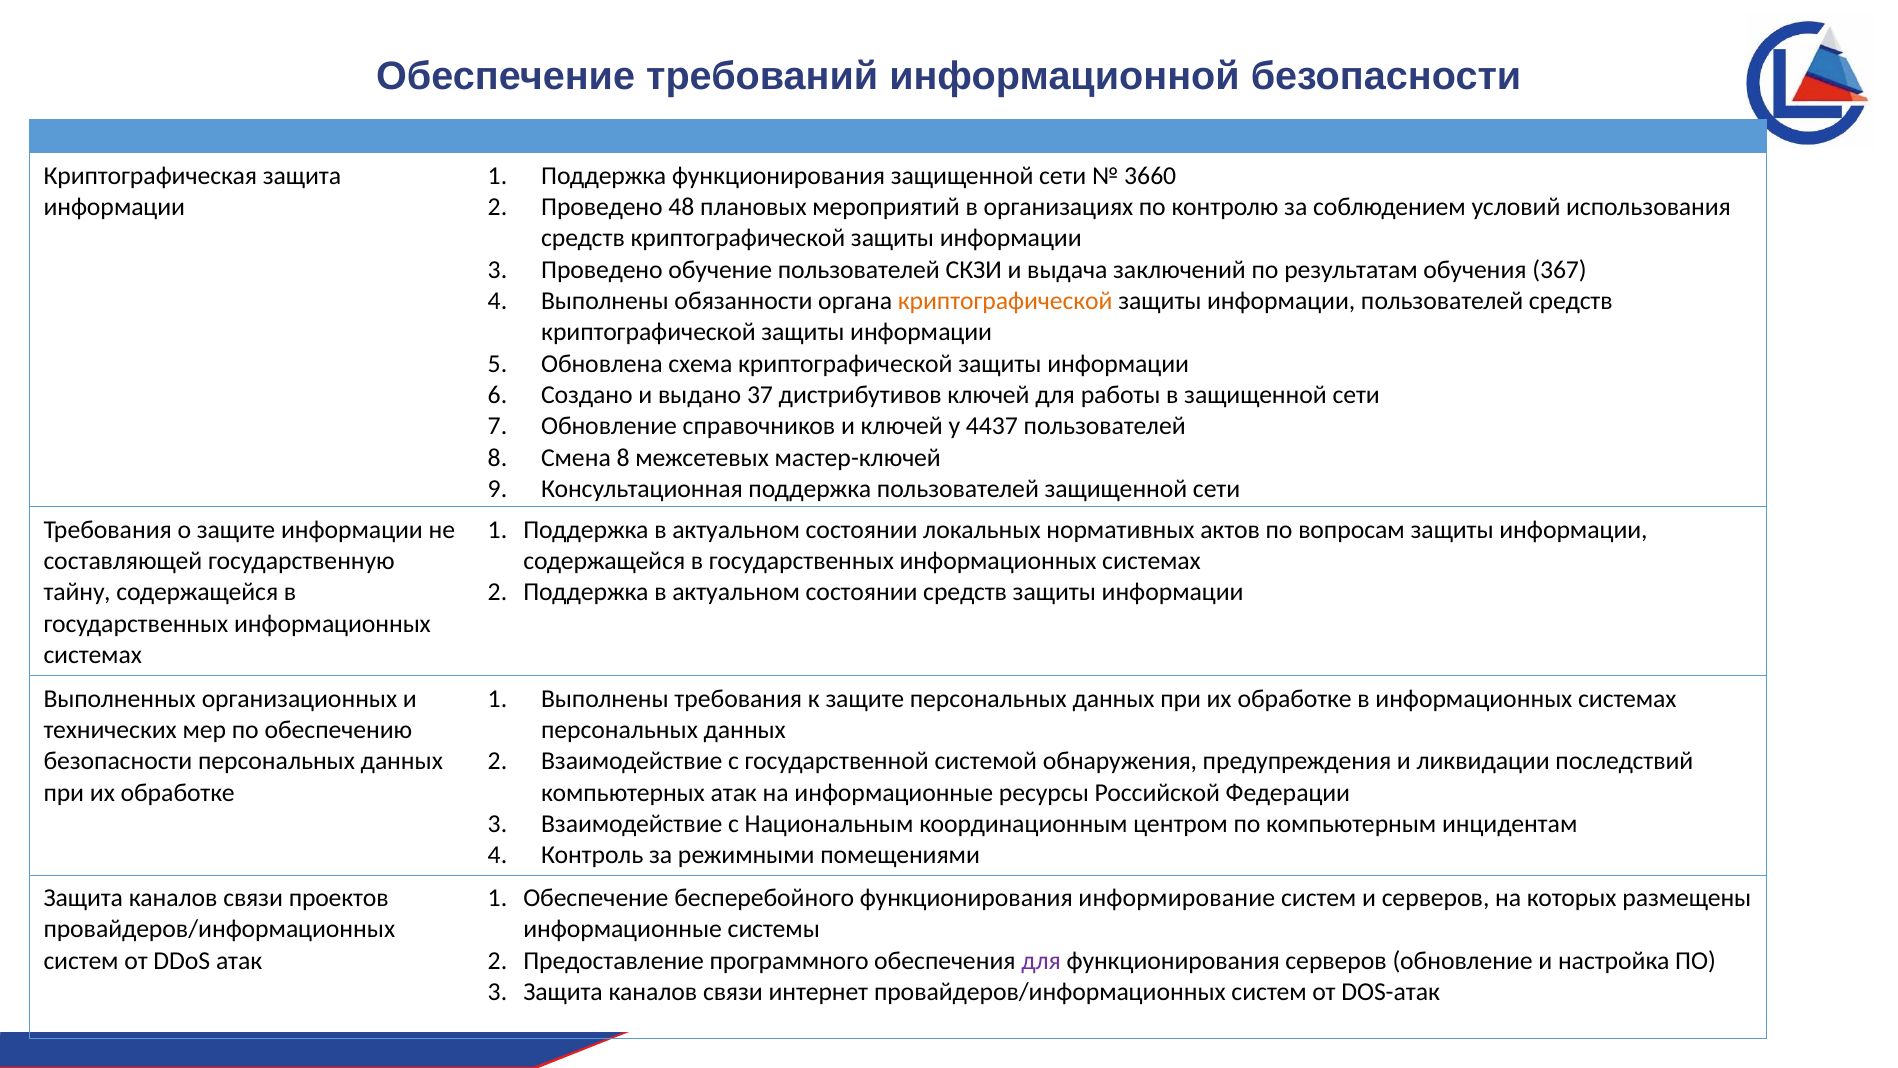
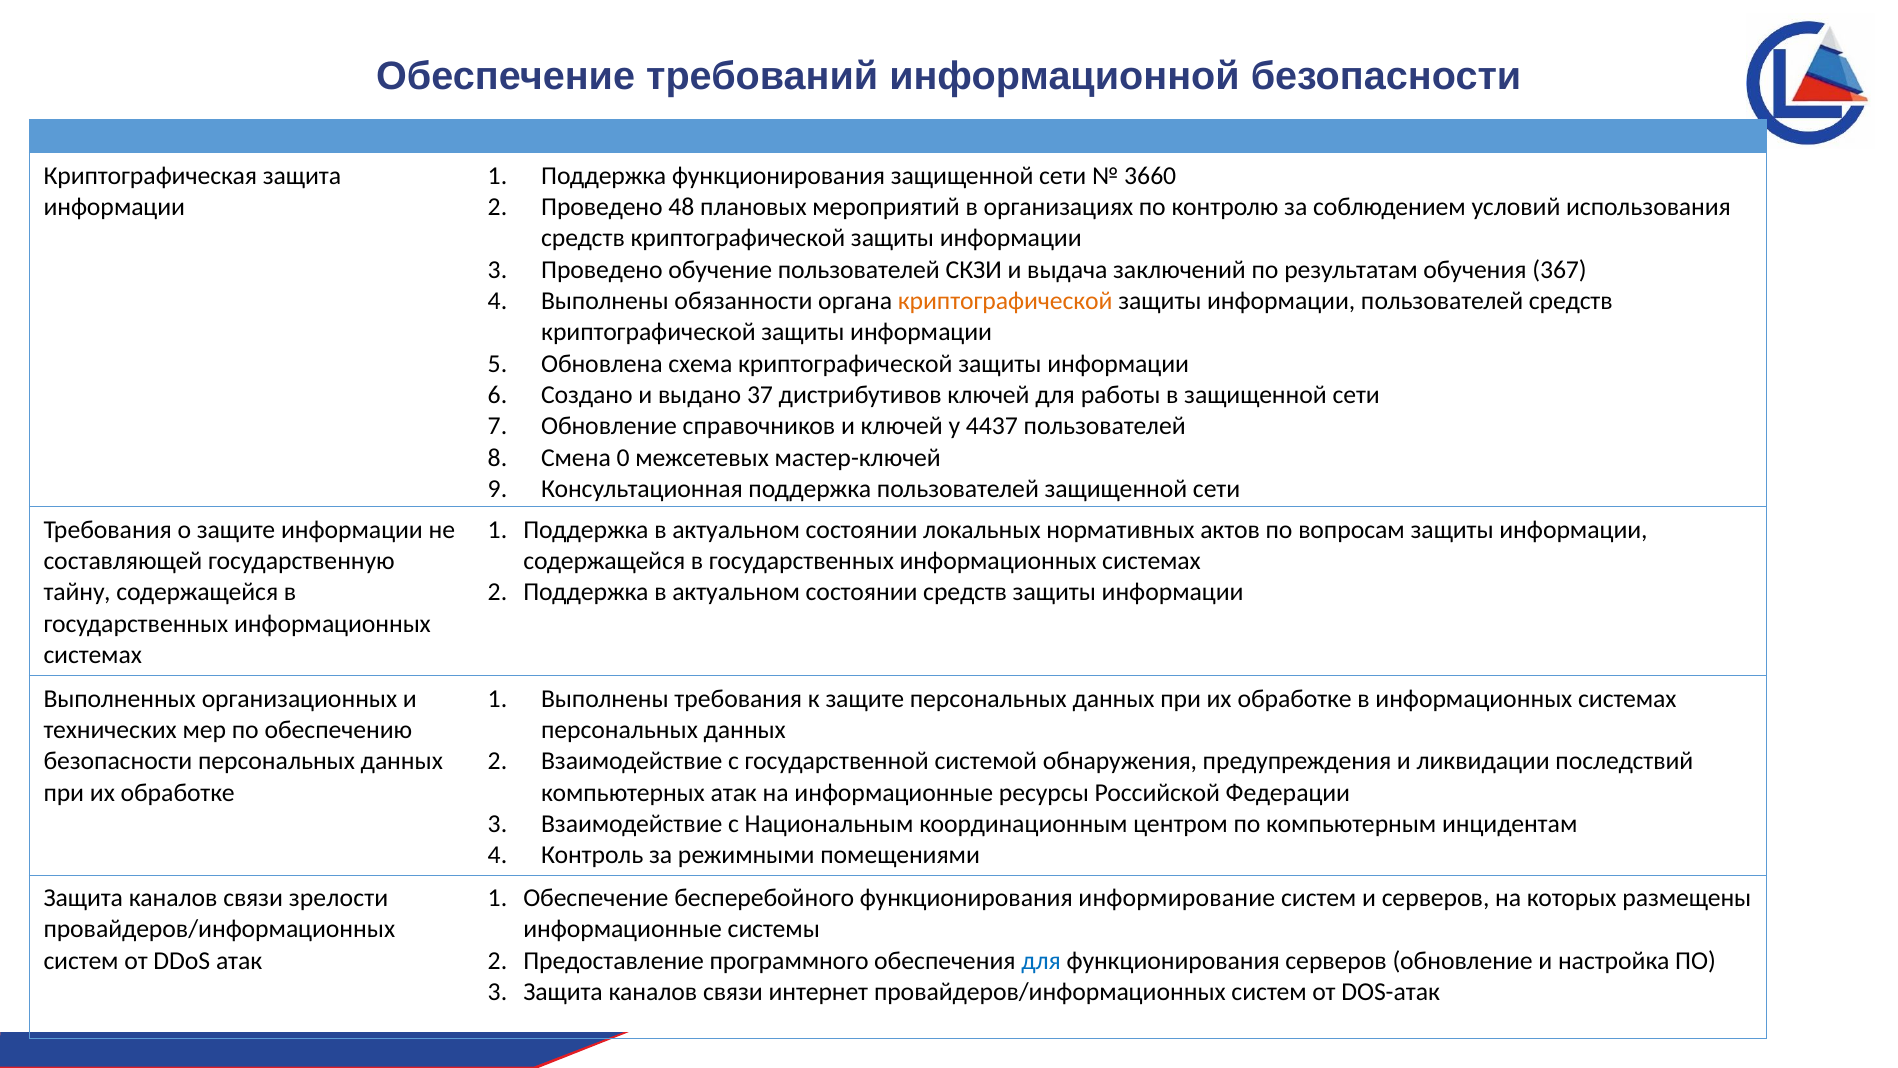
Смена 8: 8 -> 0 (623, 458)
проектов: проектов -> зрелости (339, 898)
для colour: purple -> blue (1041, 960)
